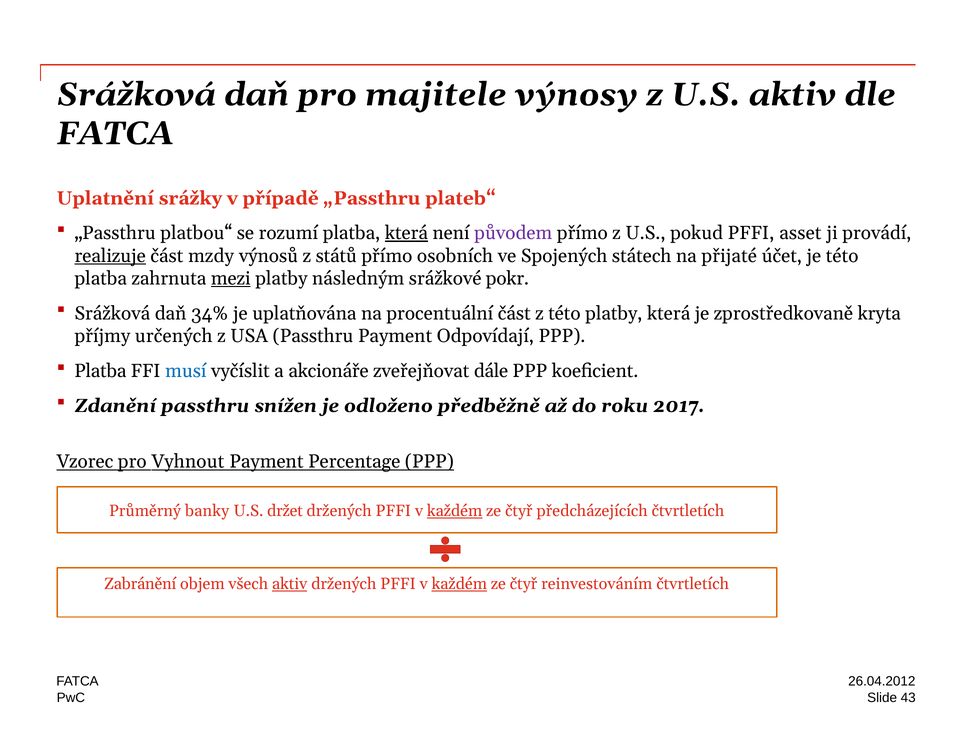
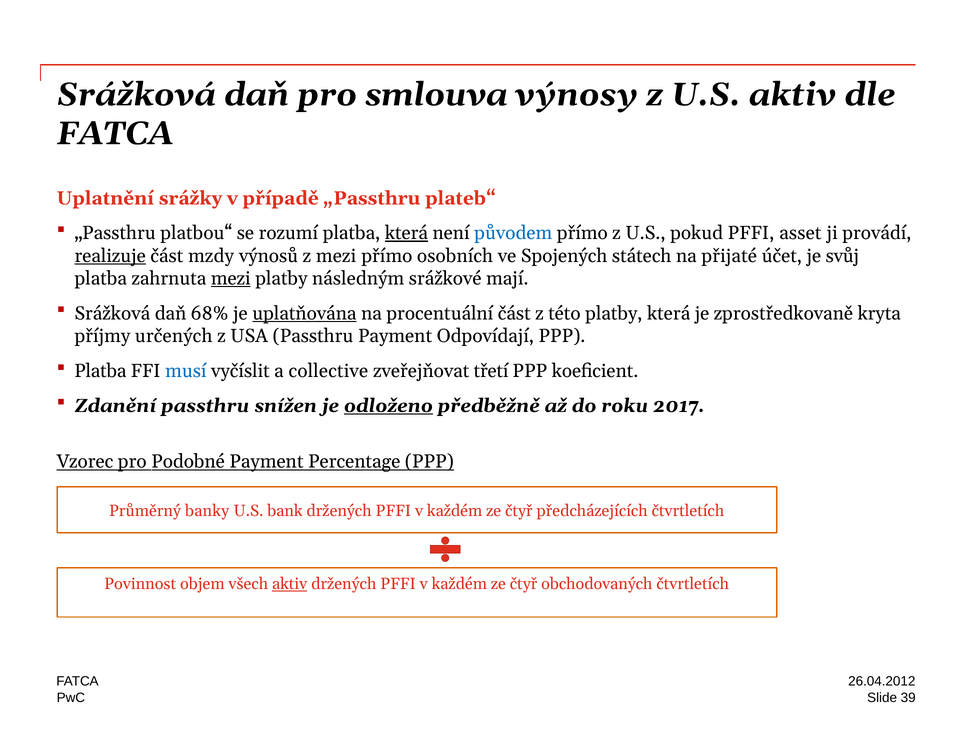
majitele: majitele -> smlouva (436, 95)
původem colour: purple -> blue (513, 233)
z států: států -> mezi (336, 256)
je této: této -> svůj (842, 256)
pokr: pokr -> mají (507, 278)
34%: 34% -> 68% (210, 313)
uplatňována underline: none -> present (304, 313)
akcionáře: akcionáře -> collective (328, 371)
dále: dále -> třetí (491, 371)
odloženo underline: none -> present (388, 406)
Vyhnout: Vyhnout -> Podobné (188, 461)
držet: držet -> bank (285, 511)
každém underline: present -> none (455, 511)
Zabránění: Zabránění -> Povinnost (140, 584)
každém underline: present -> none (459, 584)
reinvestováním: reinvestováním -> obchodovaných (597, 584)
43: 43 -> 39 (908, 698)
